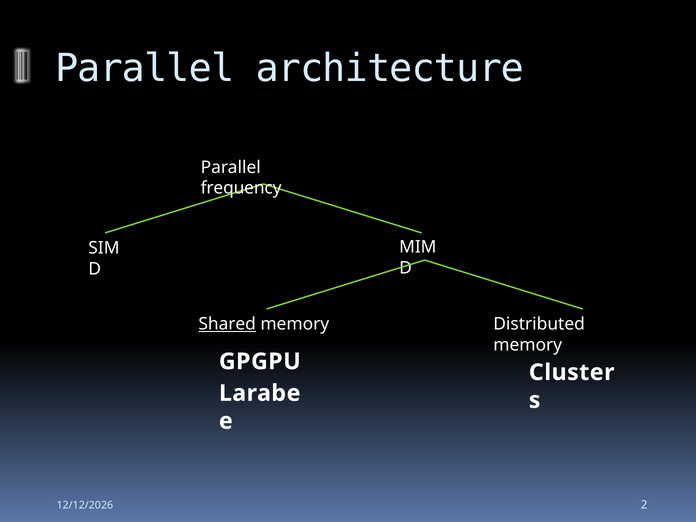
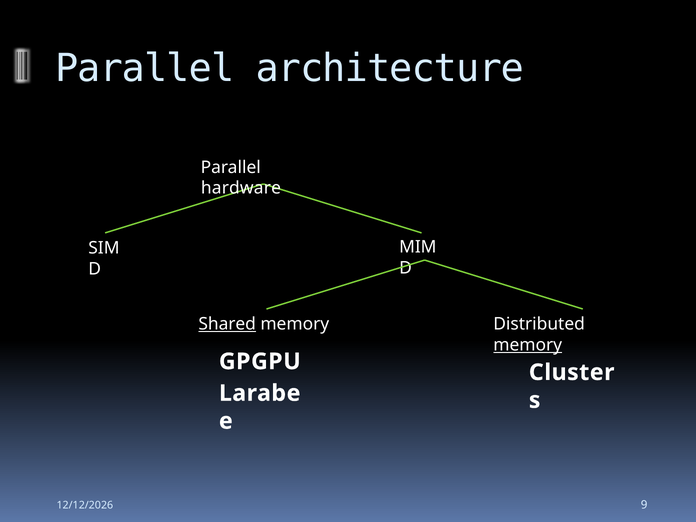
frequency: frequency -> hardware (241, 188)
memory underline: none -> present (528, 345)
2: 2 -> 9 (644, 505)
